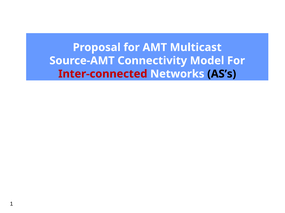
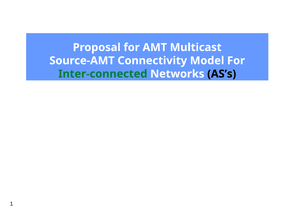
Inter-connected colour: red -> green (103, 74)
